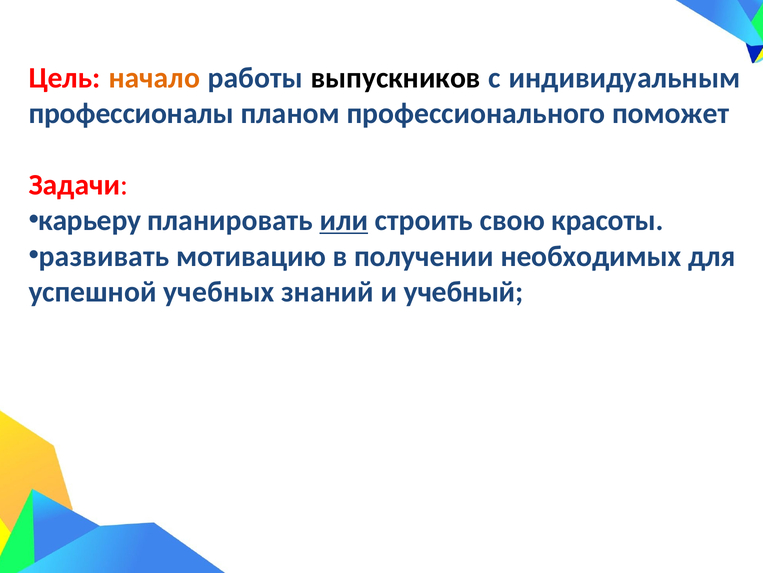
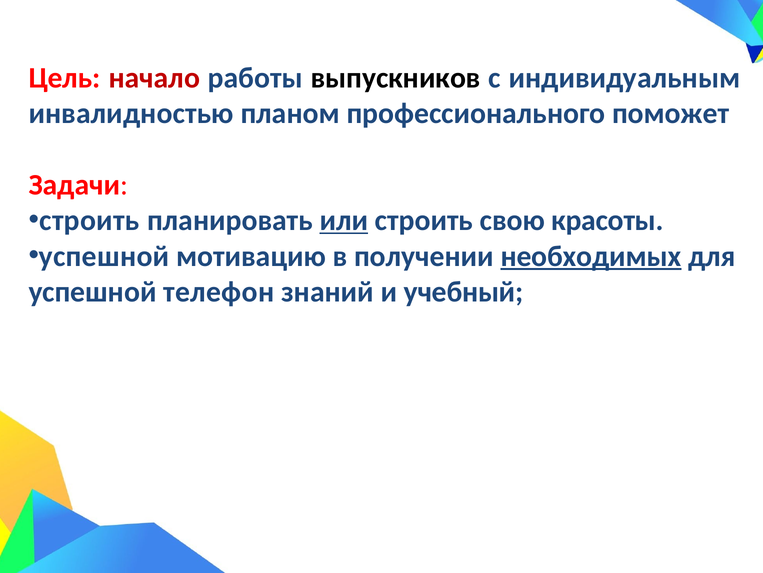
начало colour: orange -> red (154, 78)
профессионалы: профессионалы -> инвалидностью (131, 113)
карьеру: карьеру -> строить (89, 220)
развивать: развивать -> успешной (104, 256)
необходимых underline: none -> present (591, 256)
учебных: учебных -> телефон (219, 292)
